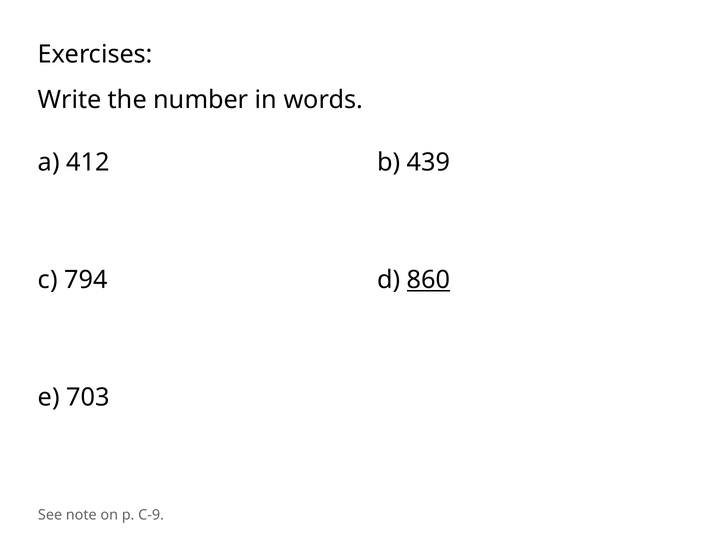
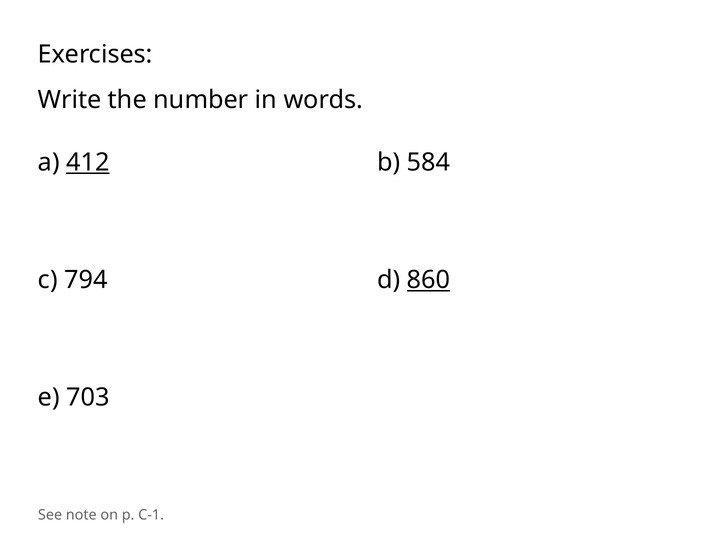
412 underline: none -> present (88, 162)
439: 439 -> 584 (429, 162)
C-9: C-9 -> C-1 (151, 514)
